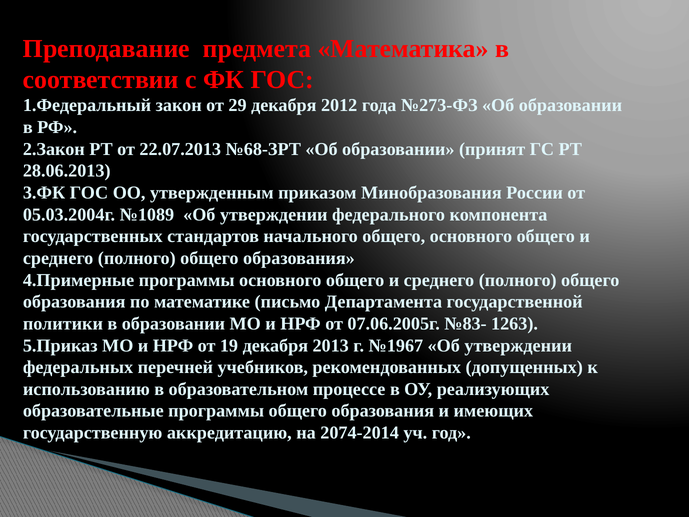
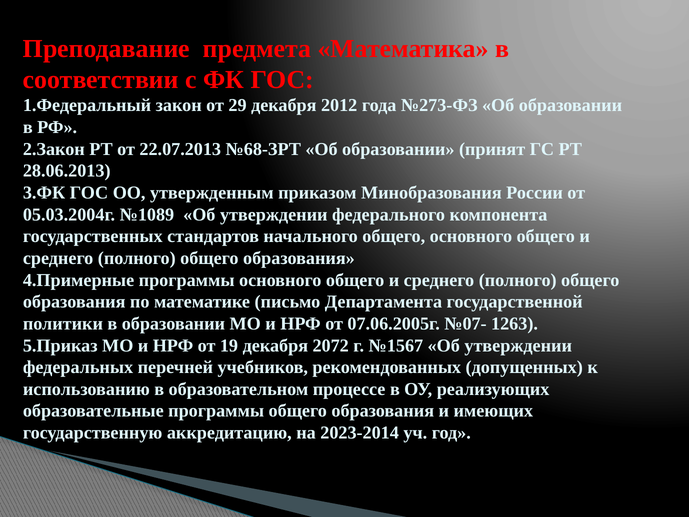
№83-: №83- -> №07- (465, 324)
2013: 2013 -> 2072 (331, 345)
№1967: №1967 -> №1567 (396, 345)
2074-2014: 2074-2014 -> 2023-2014 (360, 433)
